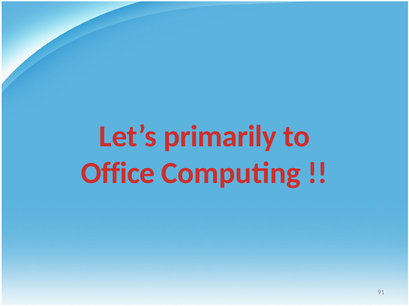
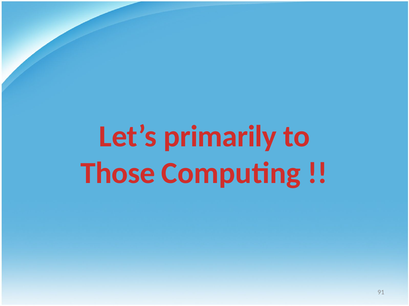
Office: Office -> Those (118, 174)
